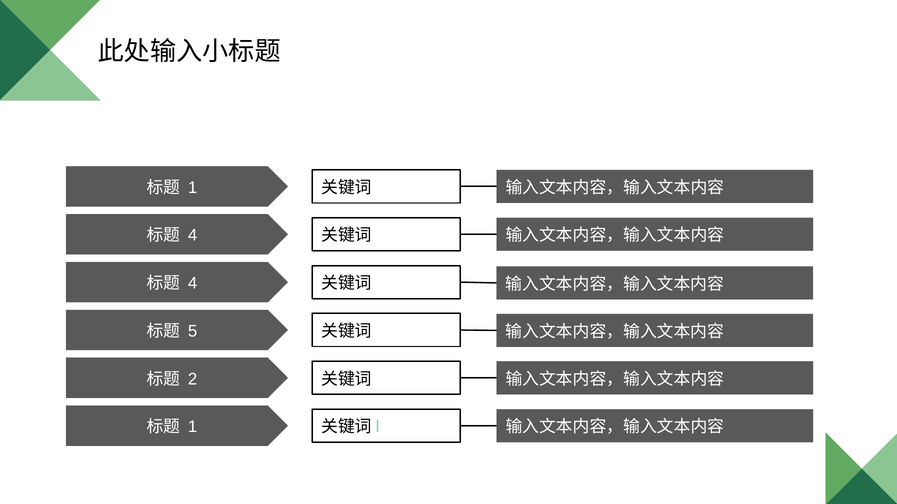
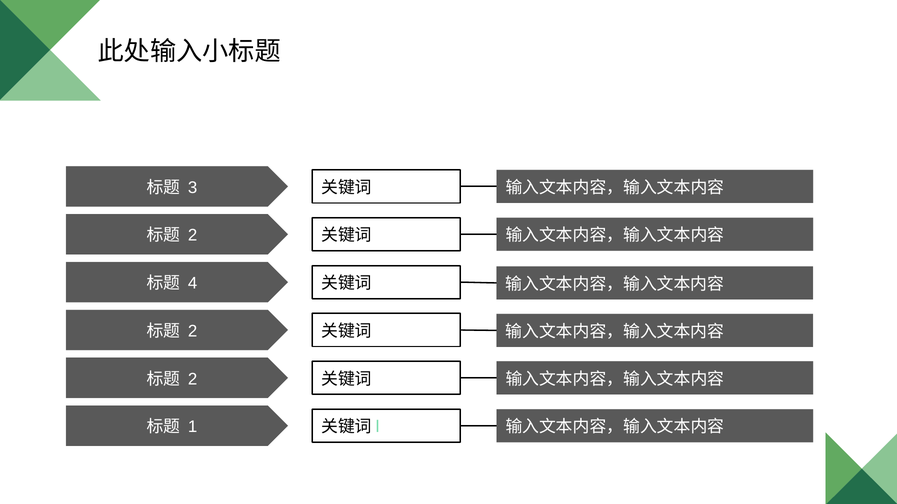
1: 1 -> 3 (193, 188)
4: 4 -> 2 (193, 236)
5: 5 -> 2 (193, 332)
